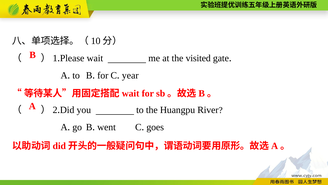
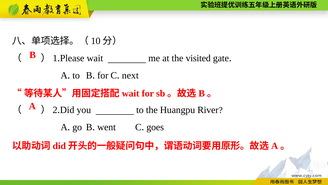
year: year -> next (130, 75)
